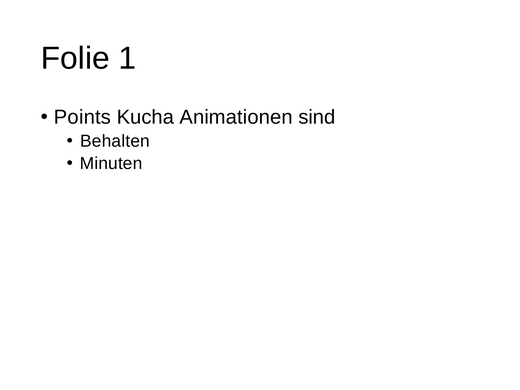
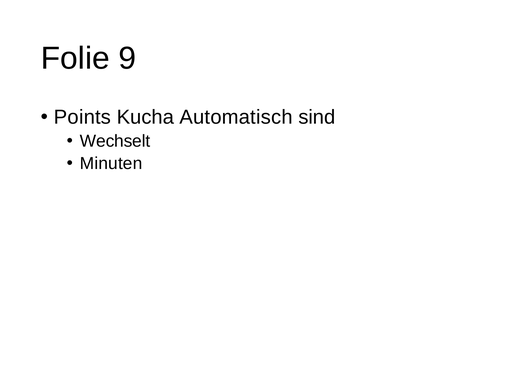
1: 1 -> 9 (127, 58)
Animationen: Animationen -> Automatisch (236, 117)
Behalten: Behalten -> Wechselt (115, 141)
